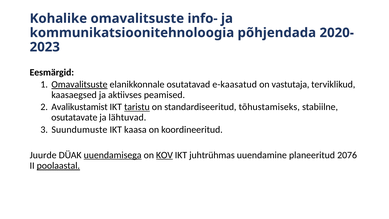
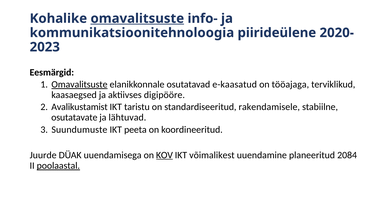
omavalitsuste underline: none -> present (137, 18)
põhjendada: põhjendada -> piirideülene (277, 33)
vastutaja: vastutaja -> tööajaga (290, 84)
peamised: peamised -> digipööre (164, 95)
taristu underline: present -> none (137, 107)
tõhustamiseks: tõhustamiseks -> rakendamisele (269, 107)
kaasa: kaasa -> peeta (135, 129)
uuendamisega underline: present -> none (113, 155)
juhtrühmas: juhtrühmas -> võimalikest (212, 155)
2076: 2076 -> 2084 (347, 155)
